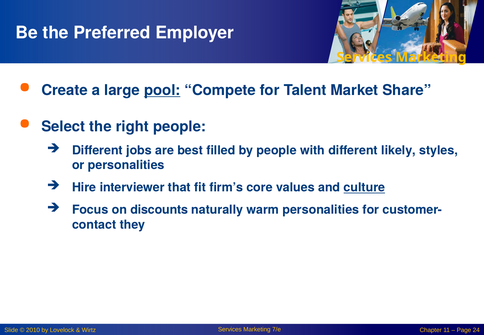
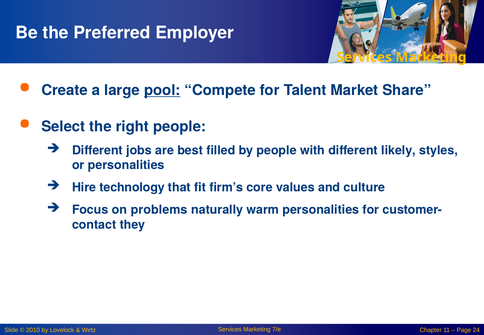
interviewer: interviewer -> technology (132, 188)
culture underline: present -> none (364, 188)
discounts: discounts -> problems (159, 210)
